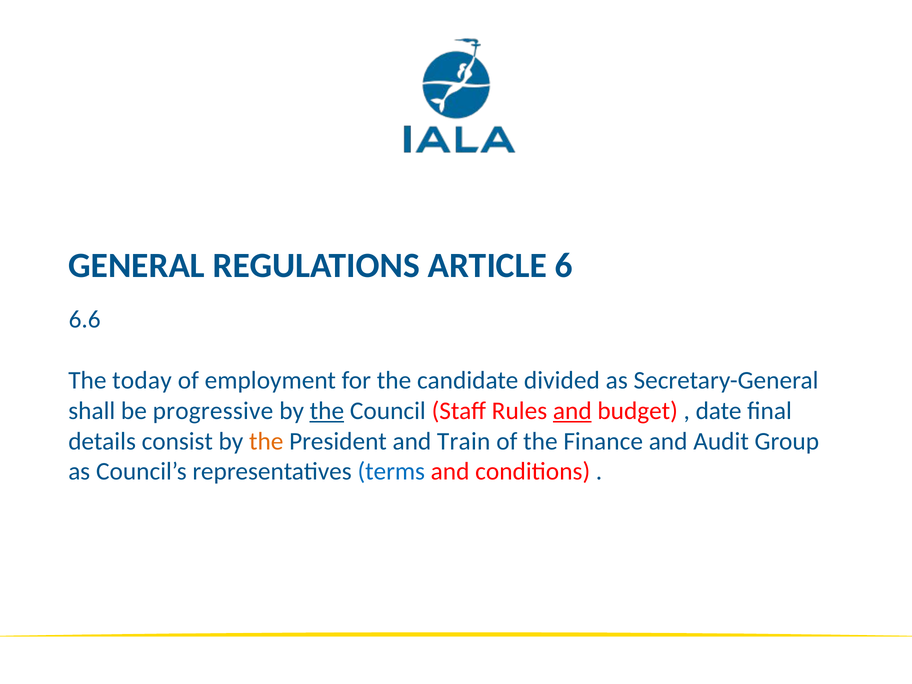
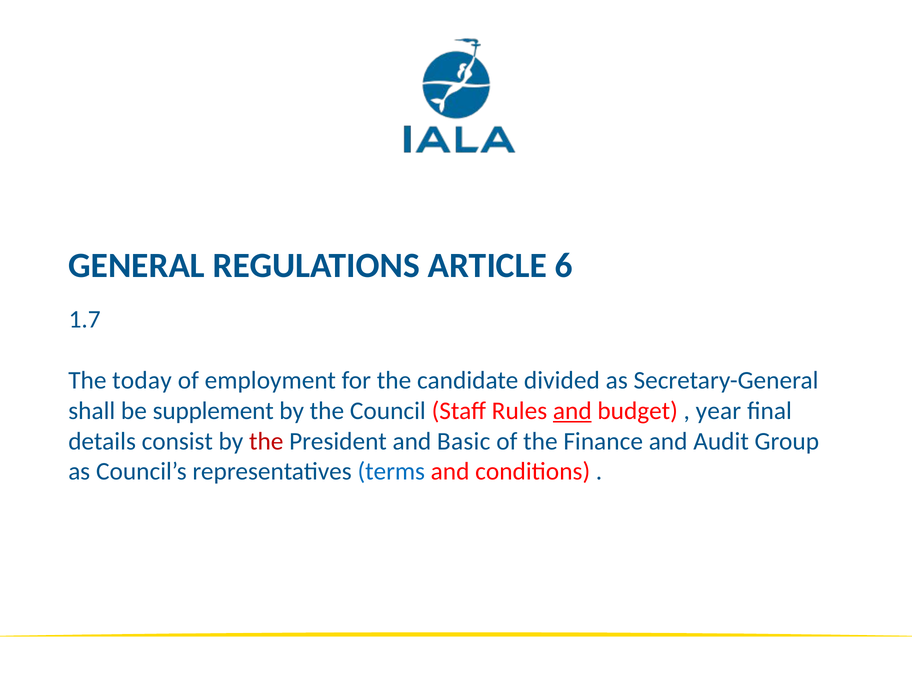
6.6: 6.6 -> 1.7 (85, 320)
progressive: progressive -> supplement (213, 411)
the underline: present -> none (327, 411)
date: date -> year (718, 411)
the colour: orange -> red (266, 441)
Train: Train -> Basic (464, 441)
